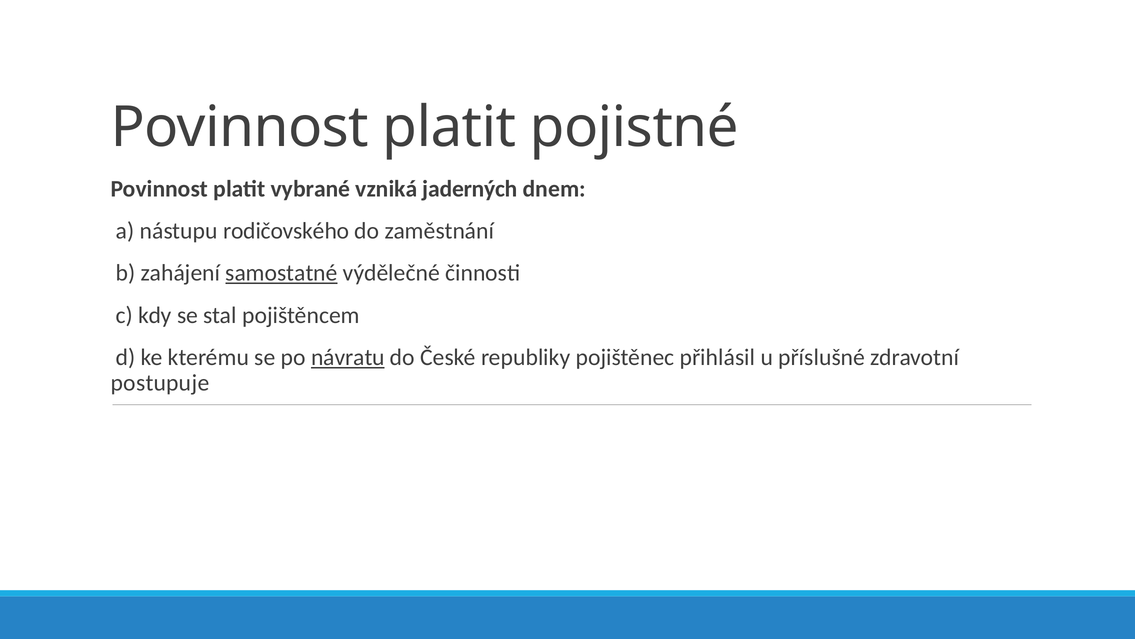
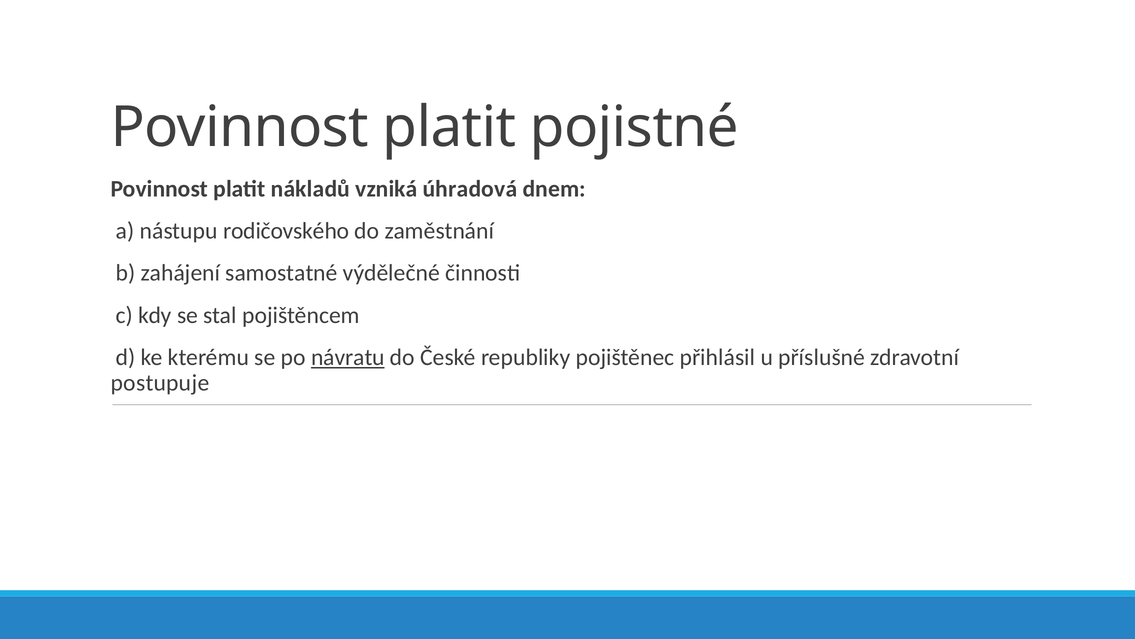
vybrané: vybrané -> nákladů (310, 189)
jaderných: jaderných -> úhradová (470, 189)
samostatné underline: present -> none (282, 273)
